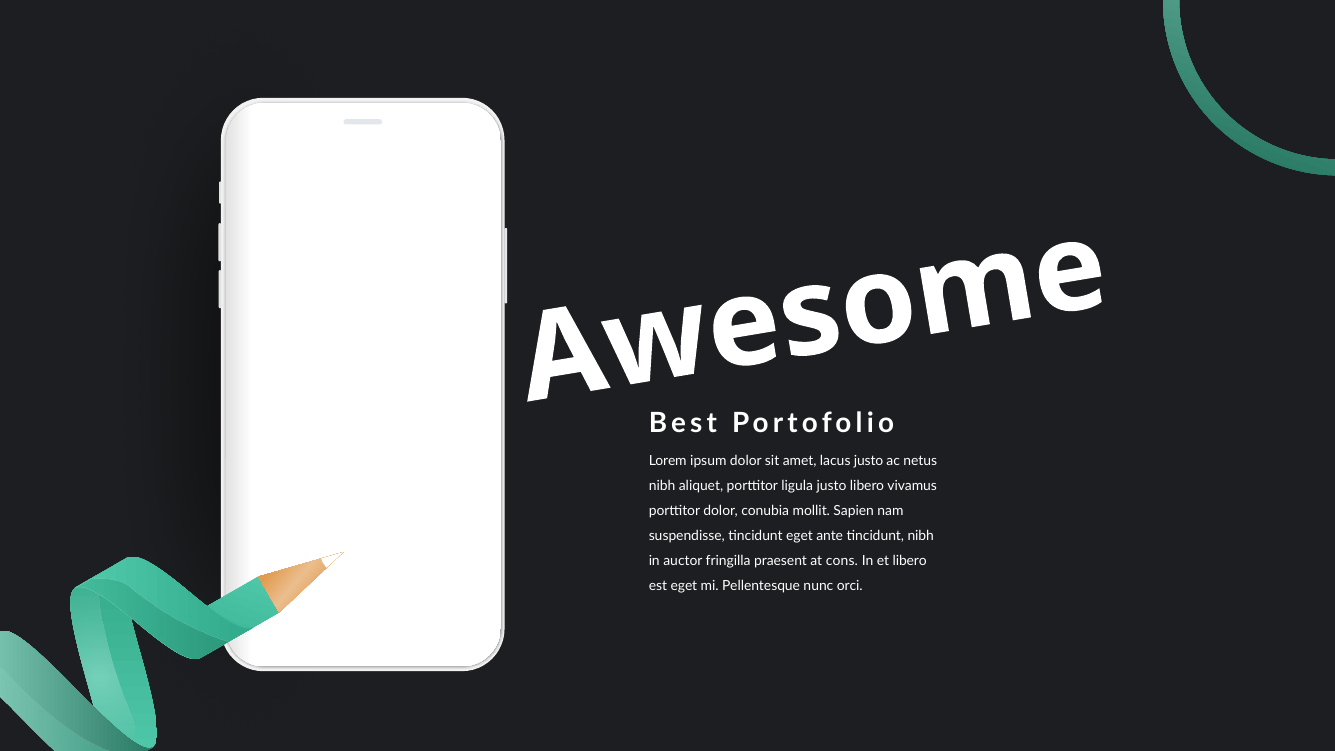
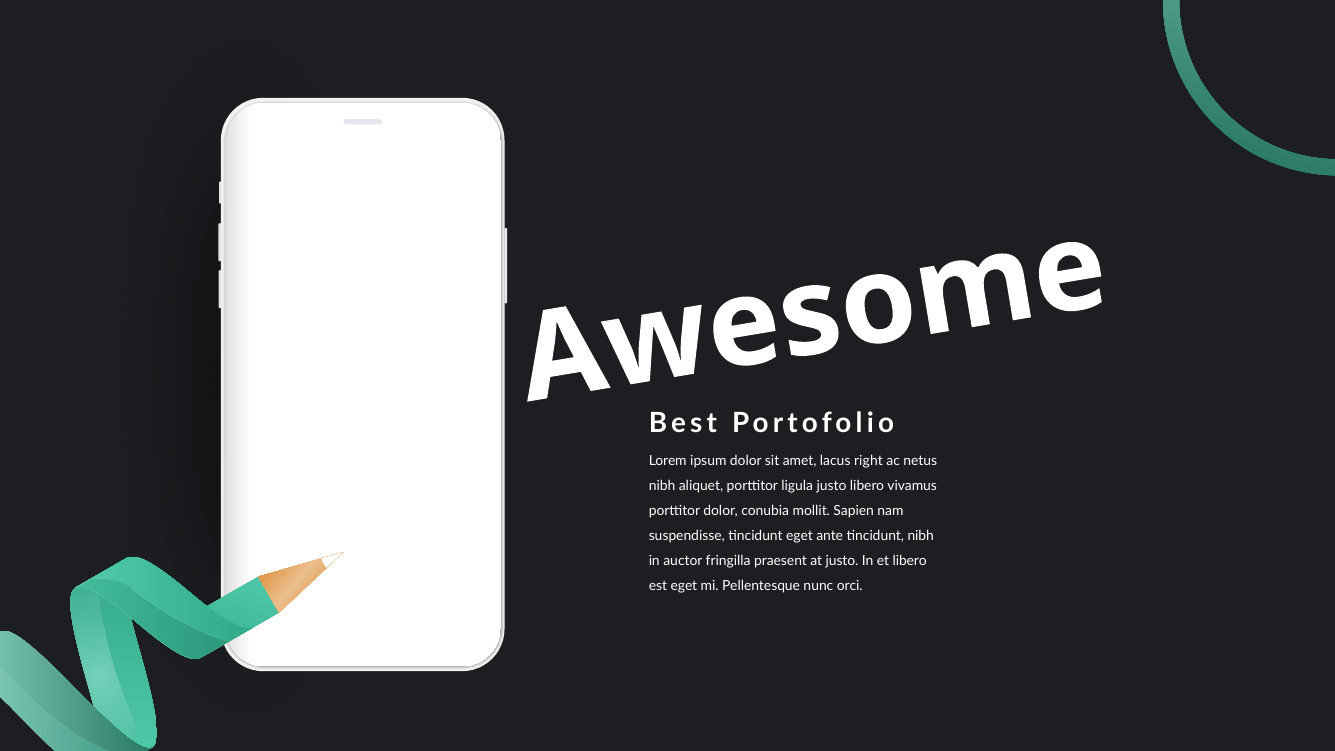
lacus justo: justo -> right (868, 461)
at cons: cons -> justo (842, 561)
